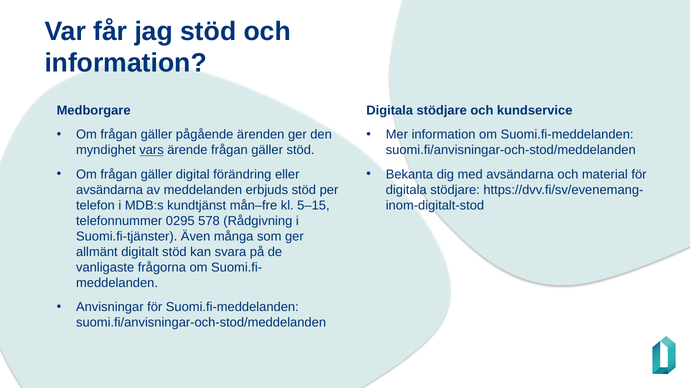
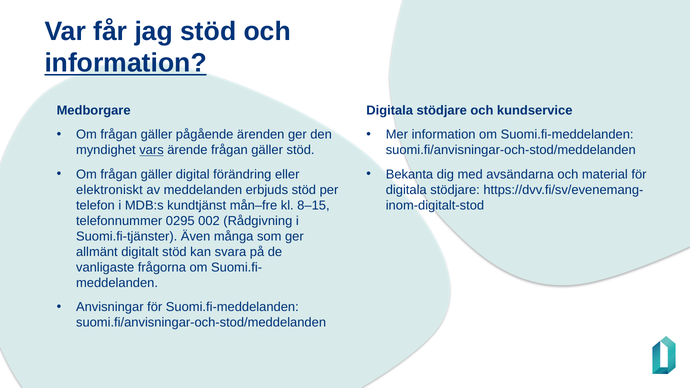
information underline: none -> present (126, 63)
avsändarna: avsändarna -> elektroniskt (109, 190)
5–15: 5–15 -> 8–15 (313, 205)
578: 578 -> 002 (209, 221)
